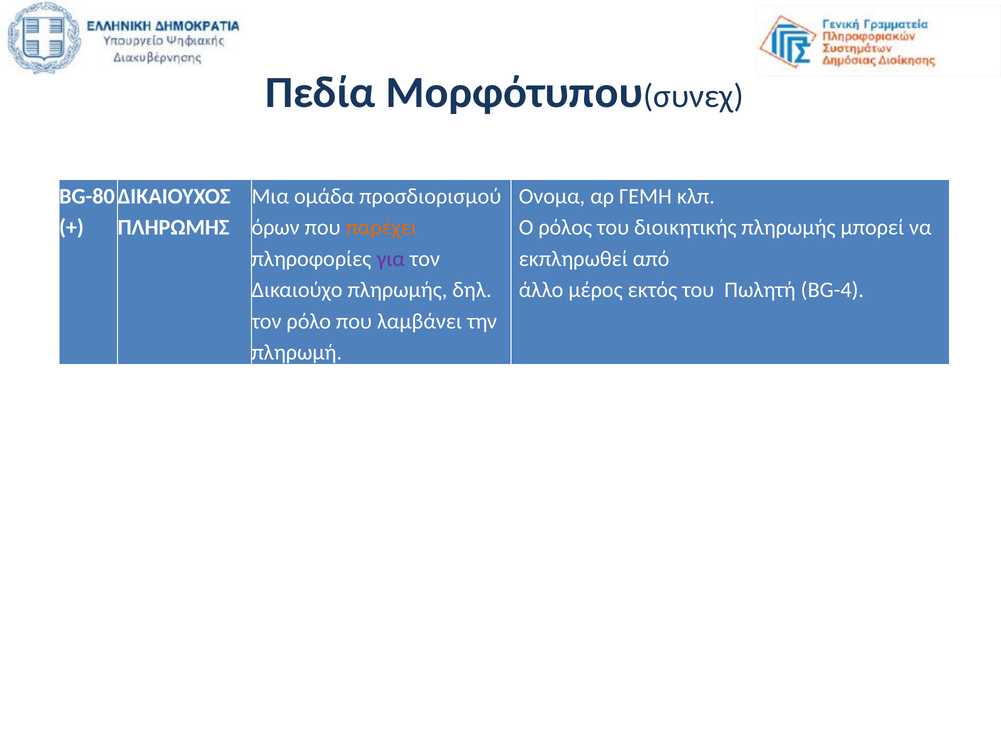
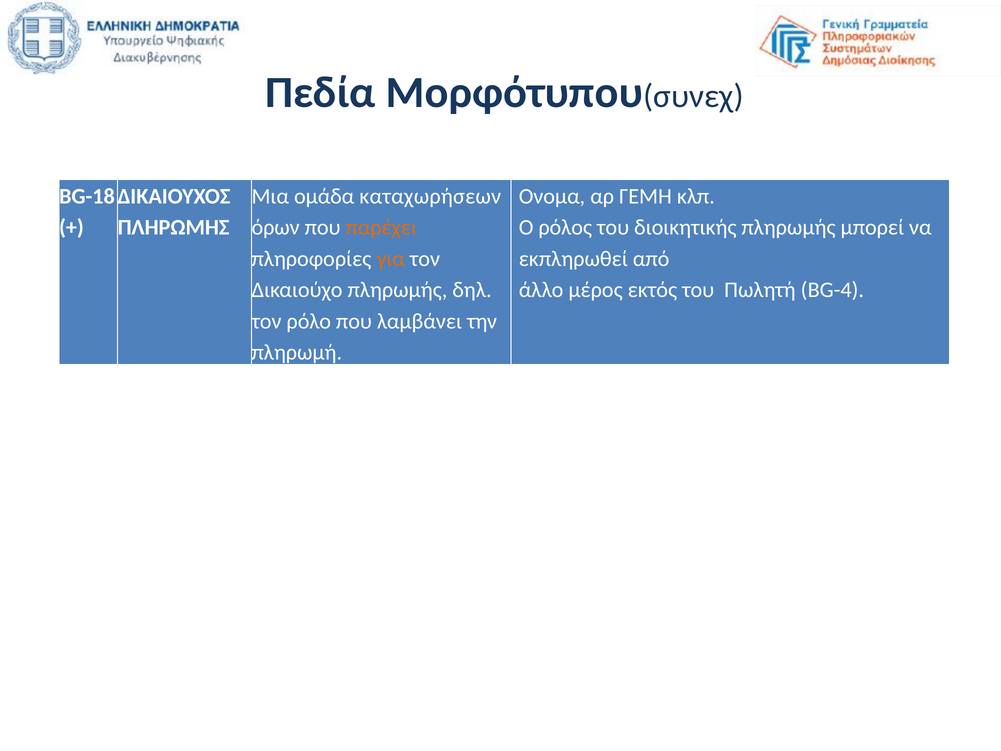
BG-80: BG-80 -> BG-18 (87, 196)
προσδιορισμού: προσδιορισμού -> καταχωρήσεων (430, 196)
για colour: purple -> orange (391, 259)
